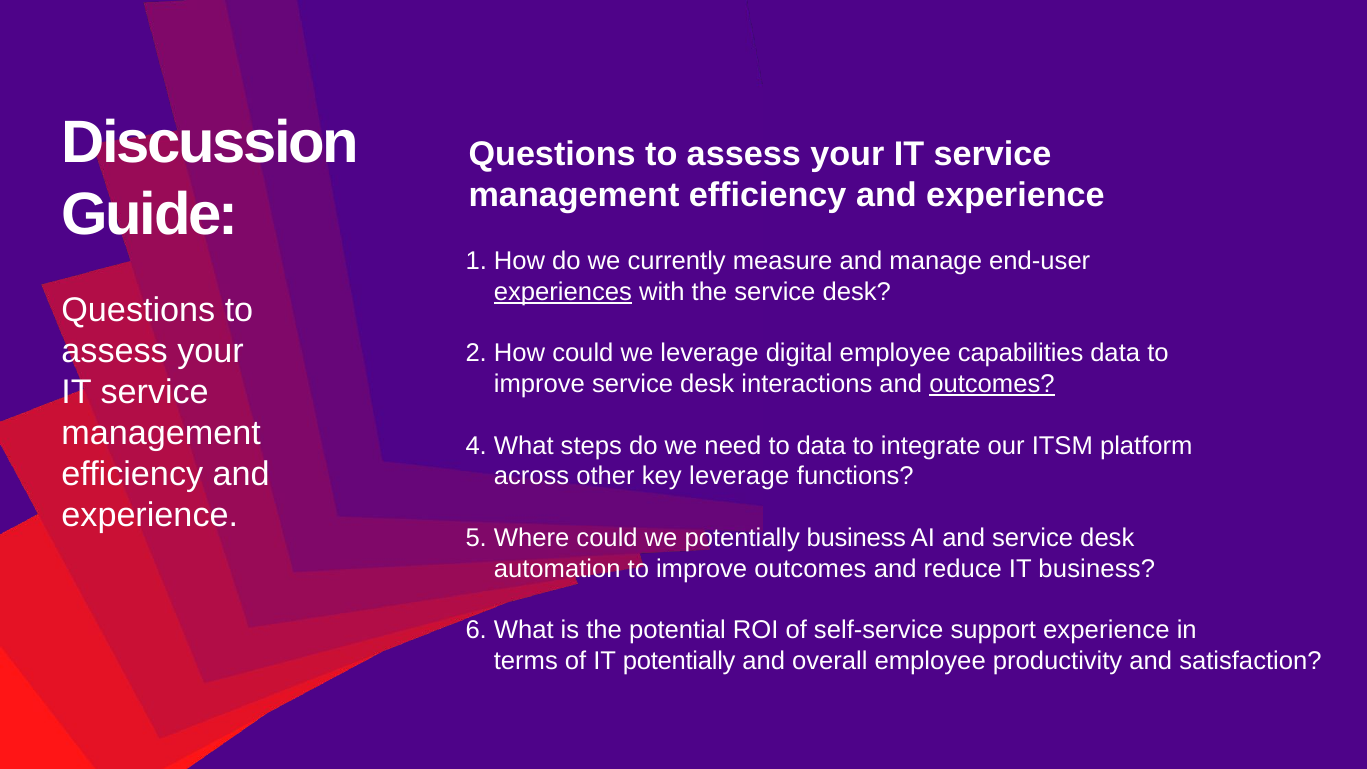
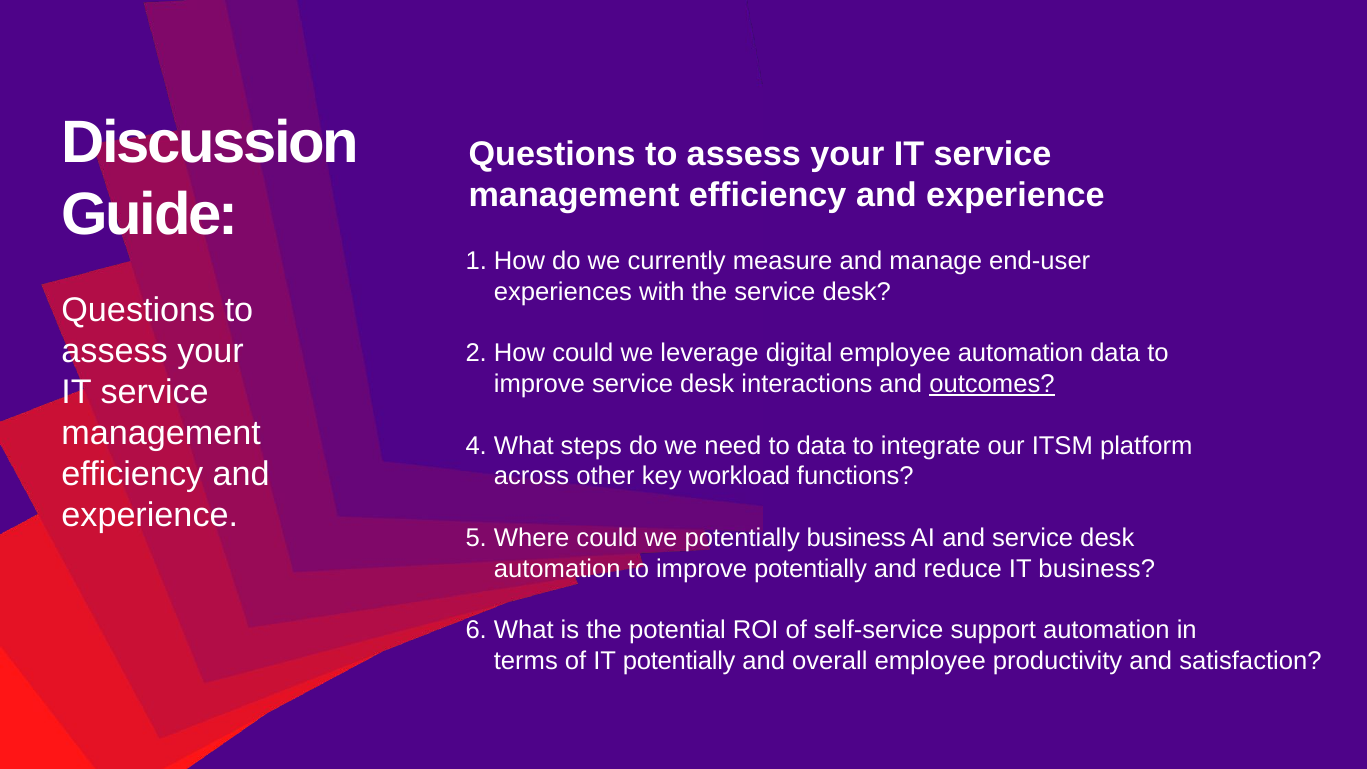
experiences underline: present -> none (563, 292)
employee capabilities: capabilities -> automation (1021, 353)
key leverage: leverage -> workload (739, 476)
improve outcomes: outcomes -> potentially (811, 569)
support experience: experience -> automation (1106, 630)
